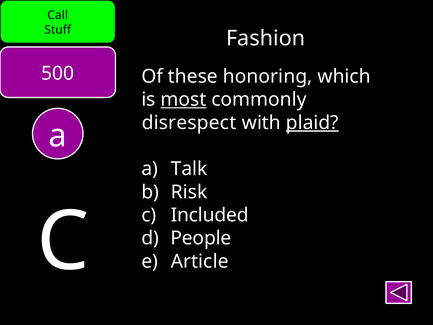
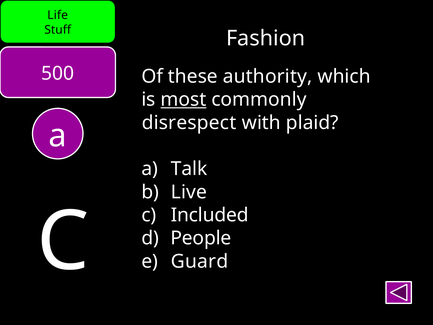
Call: Call -> Life (58, 15)
honoring: honoring -> authority (268, 76)
plaid underline: present -> none (312, 123)
Risk: Risk -> Live (189, 192)
Article: Article -> Guard (200, 261)
